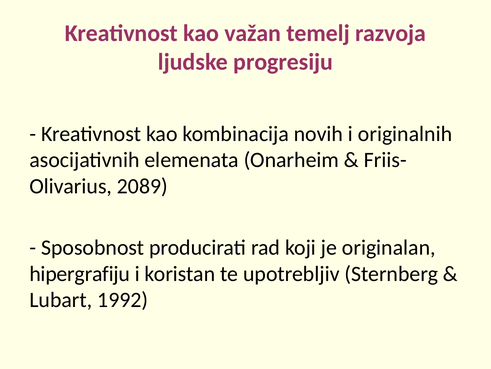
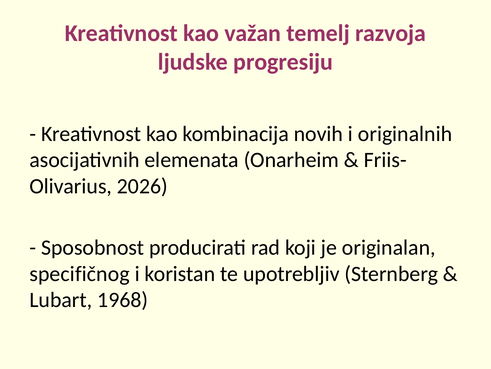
2089: 2089 -> 2026 (142, 186)
hipergrafiju: hipergrafiju -> specifičnog (80, 273)
1992: 1992 -> 1968 (123, 299)
